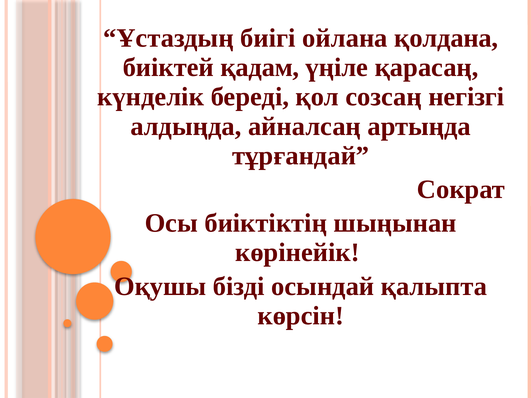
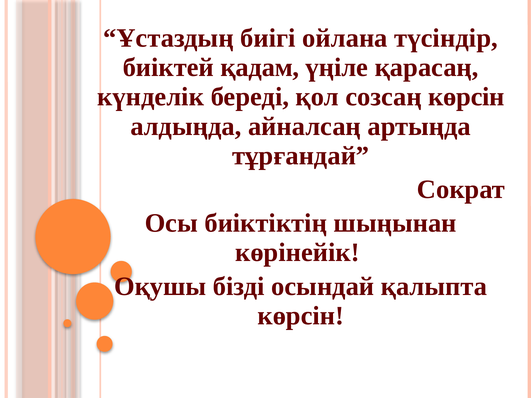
қолдана: қолдана -> түсіндір (446, 38)
созсаң негізгі: негізгі -> көрсін (466, 97)
